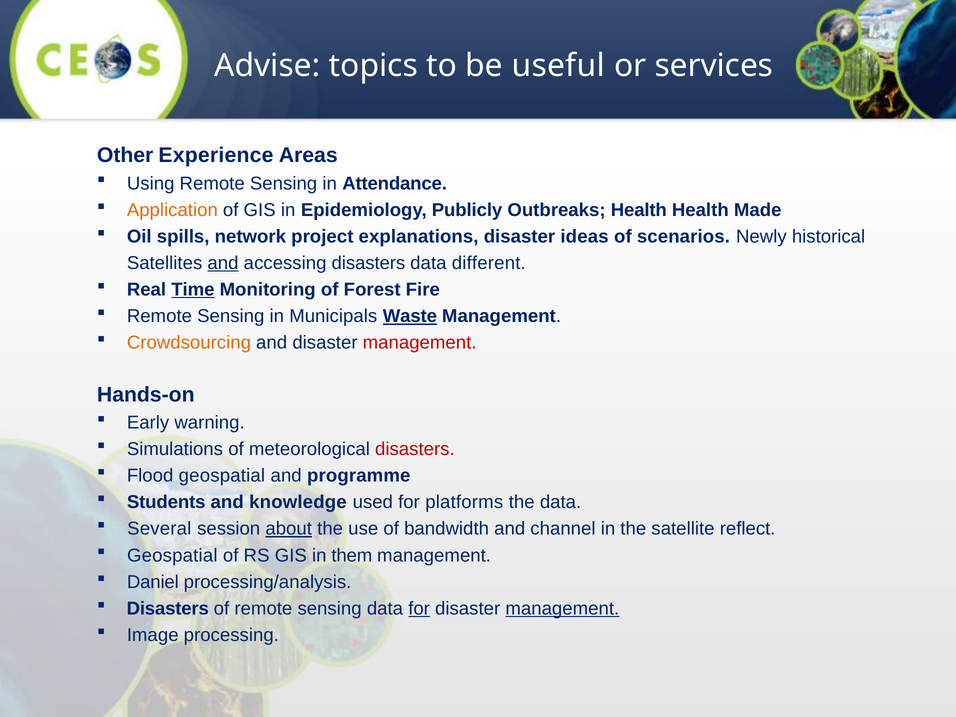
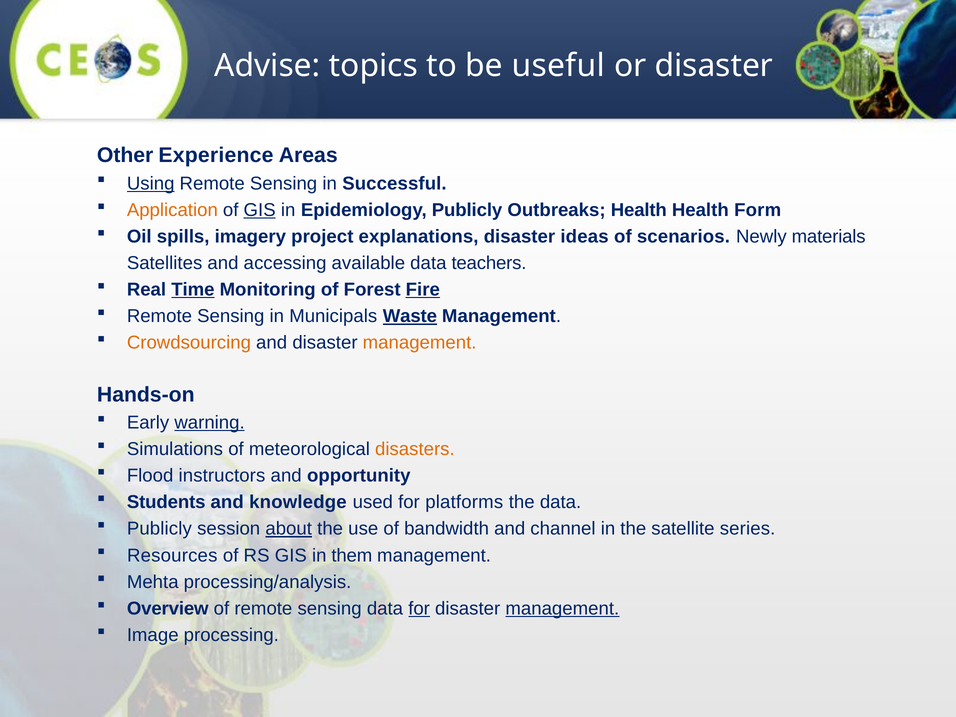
or services: services -> disaster (714, 66)
Using underline: none -> present (151, 183)
Attendance: Attendance -> Successful (394, 183)
GIS underline: none -> present (260, 210)
Made: Made -> Form (758, 210)
network: network -> imagery (250, 237)
historical: historical -> materials (829, 237)
and underline: present -> none (223, 263)
accessing disasters: disasters -> available (368, 263)
different: different -> teachers (489, 263)
Fire underline: none -> present (423, 290)
management colour: red -> orange (420, 343)
warning underline: none -> present (210, 423)
disasters colour: red -> orange (415, 449)
Flood geospatial: geospatial -> instructors (222, 476)
programme: programme -> opportunity (359, 476)
Several: Several -> Publicly (159, 529)
reflect: reflect -> series (748, 529)
Geospatial: Geospatial -> Resources (172, 555)
Daniel: Daniel -> Mehta (153, 582)
Disasters: Disasters -> Overview (168, 609)
